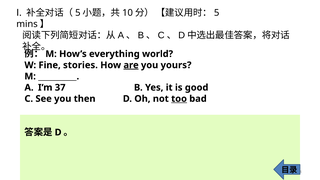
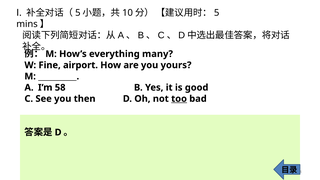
world: world -> many (158, 54)
stories: stories -> airport (81, 65)
are underline: present -> none (131, 65)
37: 37 -> 58 (60, 88)
